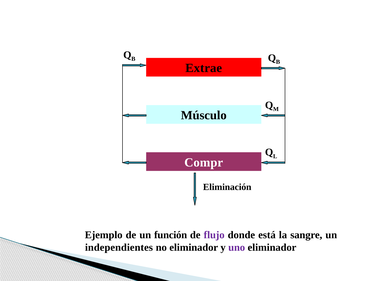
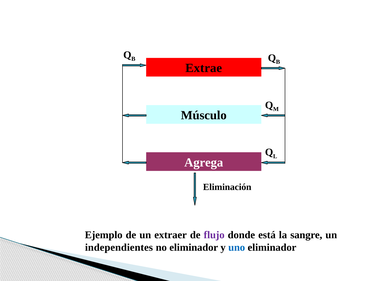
Compr: Compr -> Agrega (204, 163)
función: función -> extraer (171, 235)
uno colour: purple -> blue (237, 248)
